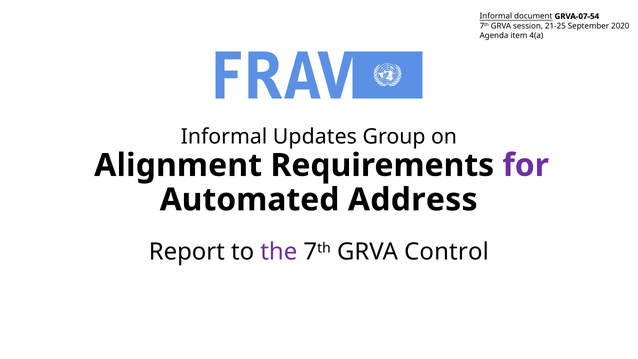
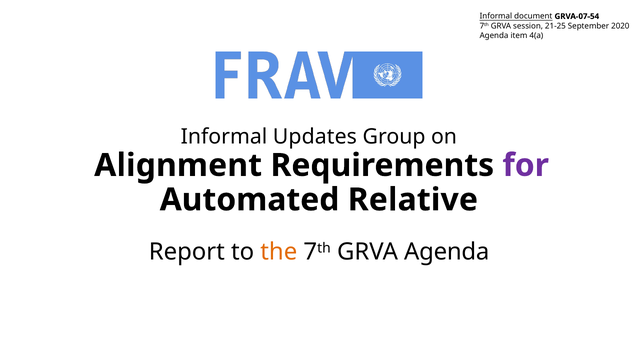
Address: Address -> Relative (413, 200)
the colour: purple -> orange (279, 252)
GRVA Control: Control -> Agenda (447, 252)
